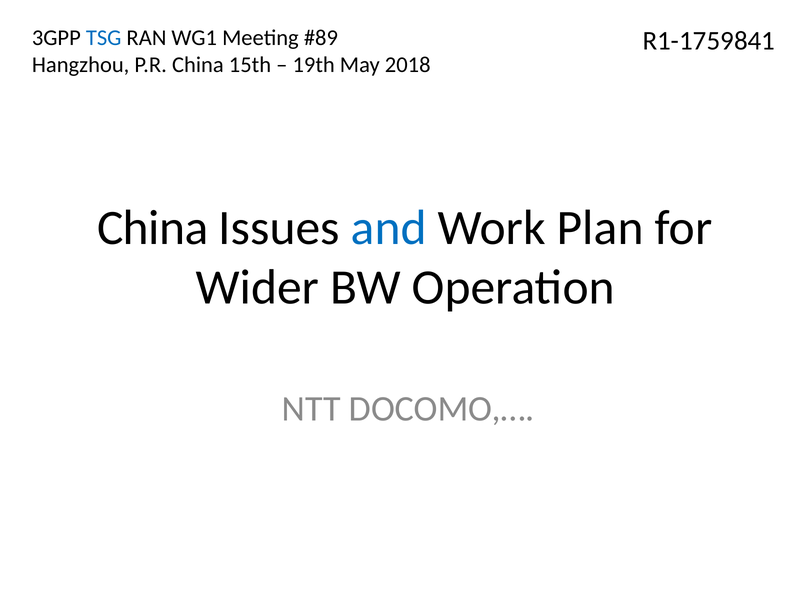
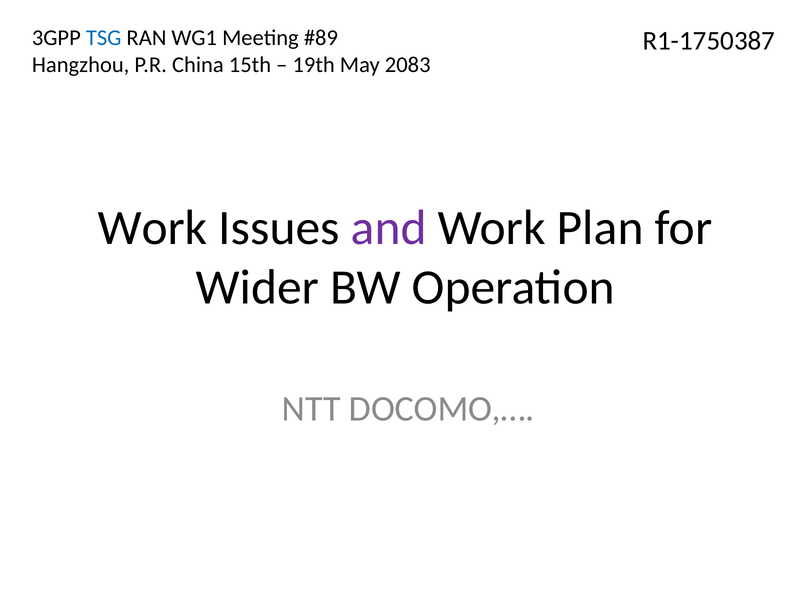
R1-1759841: R1-1759841 -> R1-1750387 (709, 41)
2018: 2018 -> 2083 (408, 65)
China: China -> Work (153, 228)
and colour: blue -> purple (389, 228)
